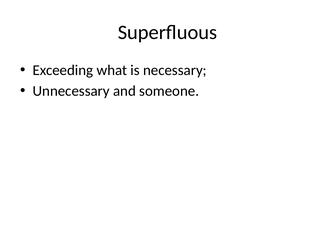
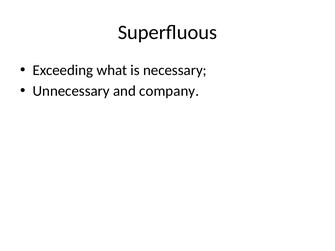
someone: someone -> company (169, 91)
